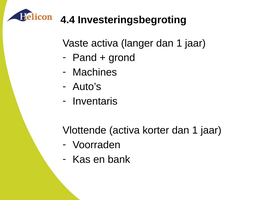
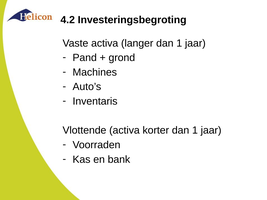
4.4: 4.4 -> 4.2 (68, 20)
